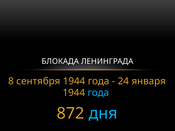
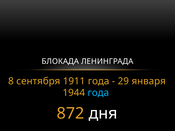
сентября 1944: 1944 -> 1911 (74, 81)
24: 24 -> 29 (123, 81)
дня colour: light blue -> white (103, 114)
